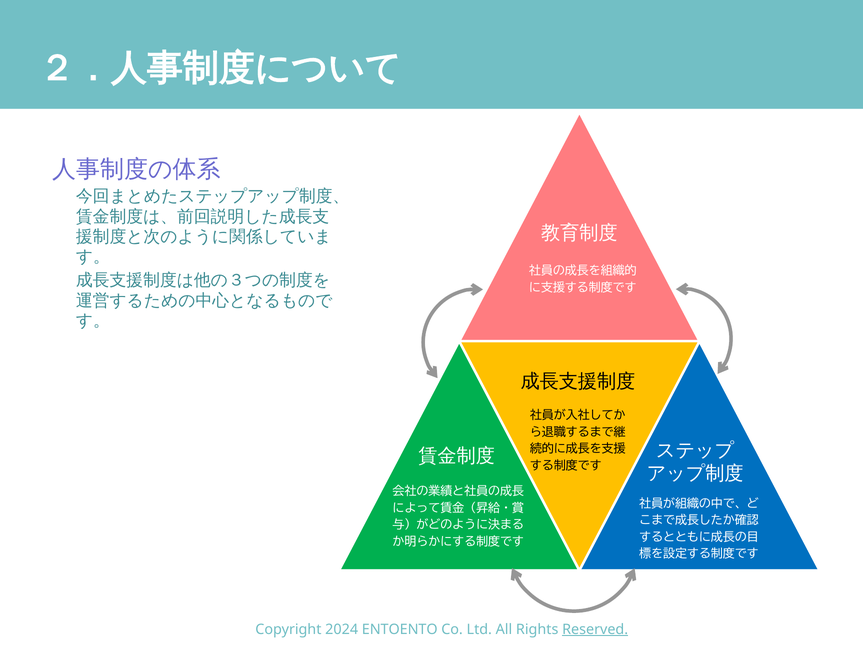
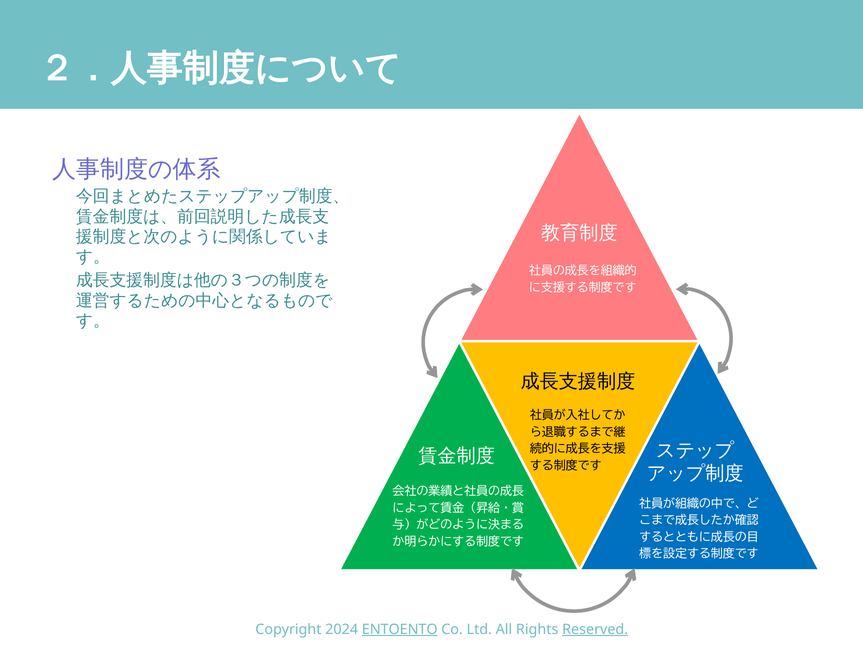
ENTOENTO underline: none -> present (400, 630)
